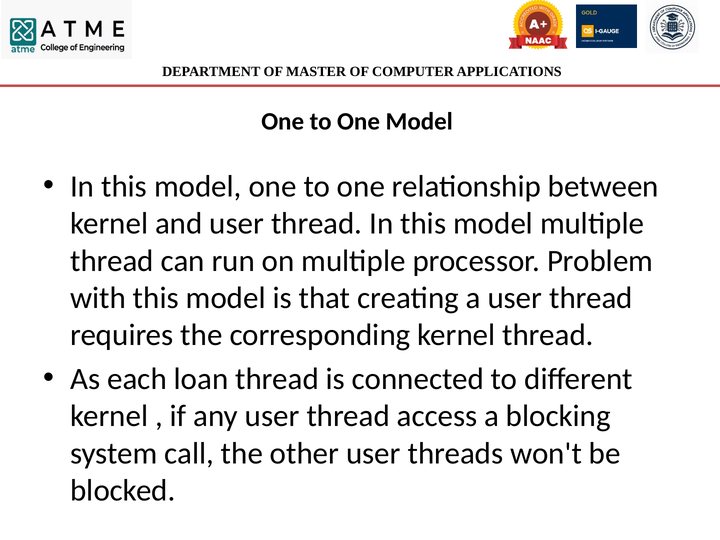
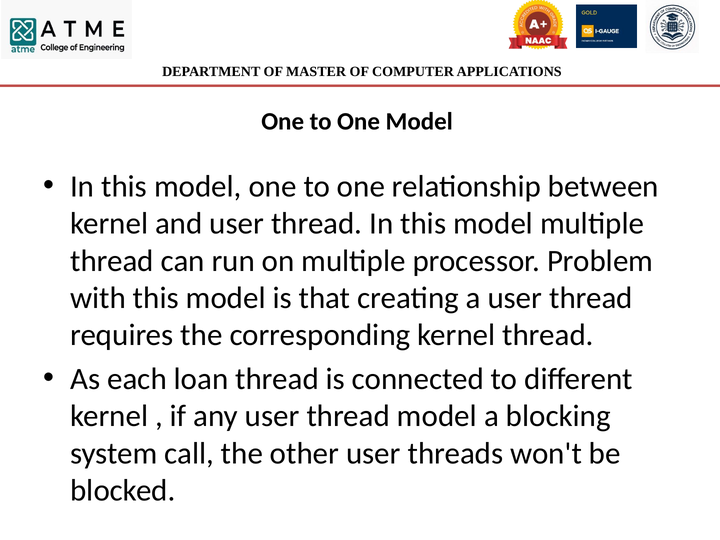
thread access: access -> model (437, 416)
